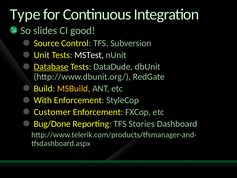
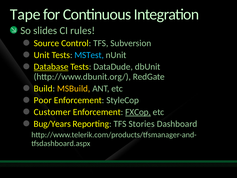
Type: Type -> Tape (25, 14)
good: good -> rules (83, 31)
MSTest colour: white -> light blue (89, 55)
With: With -> Poor (43, 100)
FXCop underline: none -> present (138, 112)
Bug/Done: Bug/Done -> Bug/Years (52, 124)
